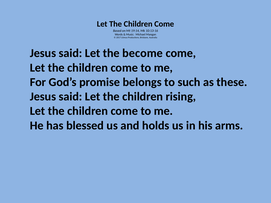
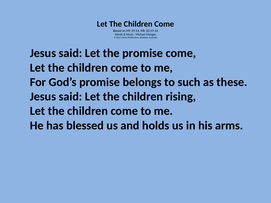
the become: become -> promise (143, 53)
